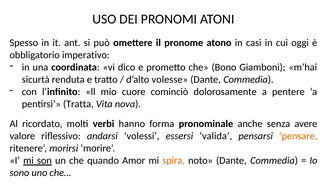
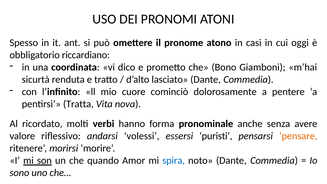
imperativo: imperativo -> riccardiano (86, 55)
volesse: volesse -> lasciato (170, 80)
valida: valida -> puristi (216, 136)
spira colour: orange -> blue (174, 161)
